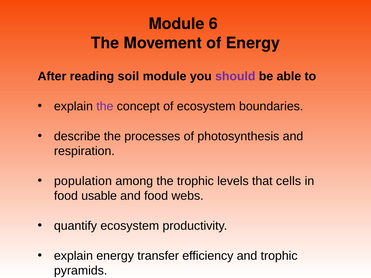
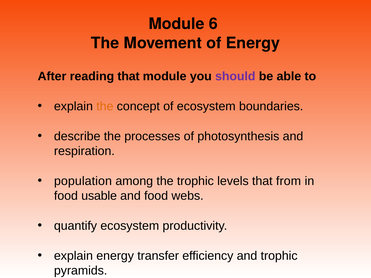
reading soil: soil -> that (129, 76)
the colour: purple -> orange (105, 106)
cells: cells -> from (289, 181)
